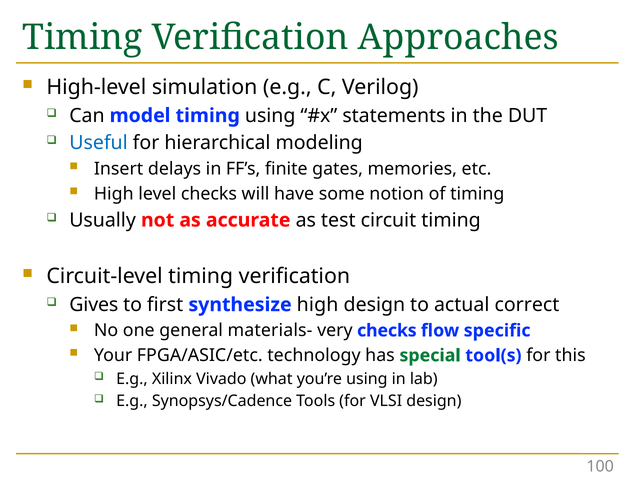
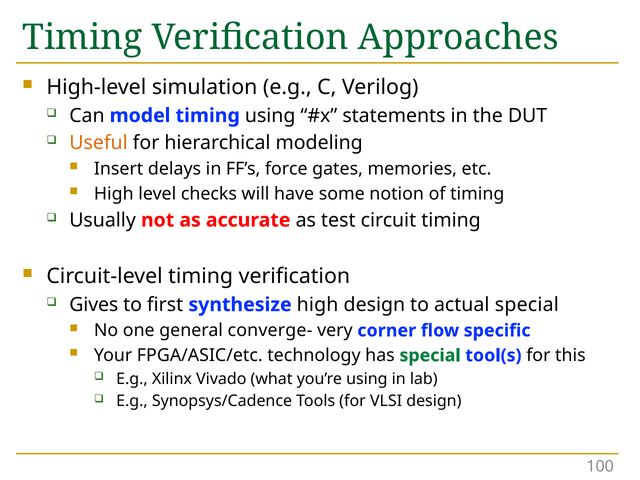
Useful colour: blue -> orange (98, 143)
finite: finite -> force (286, 169)
actual correct: correct -> special (527, 305)
materials-: materials- -> converge- (270, 331)
very checks: checks -> corner (387, 331)
